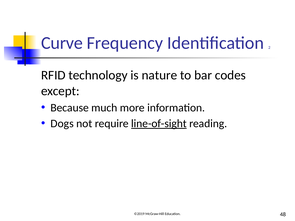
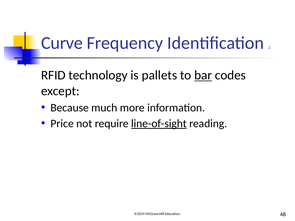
nature: nature -> pallets (159, 75)
bar underline: none -> present (203, 75)
Dogs: Dogs -> Price (62, 124)
